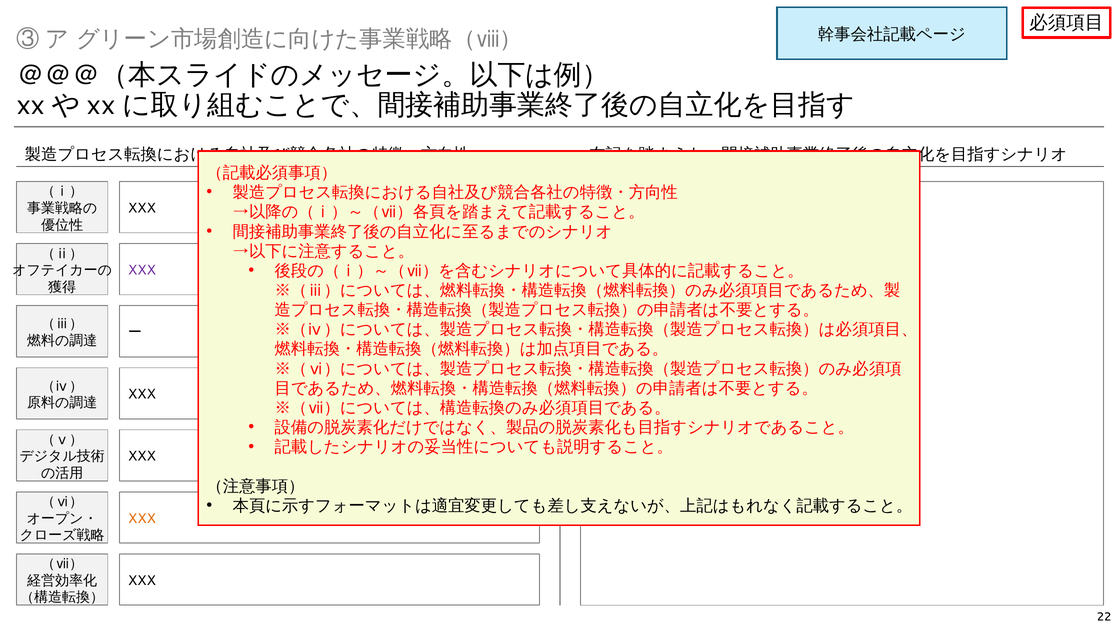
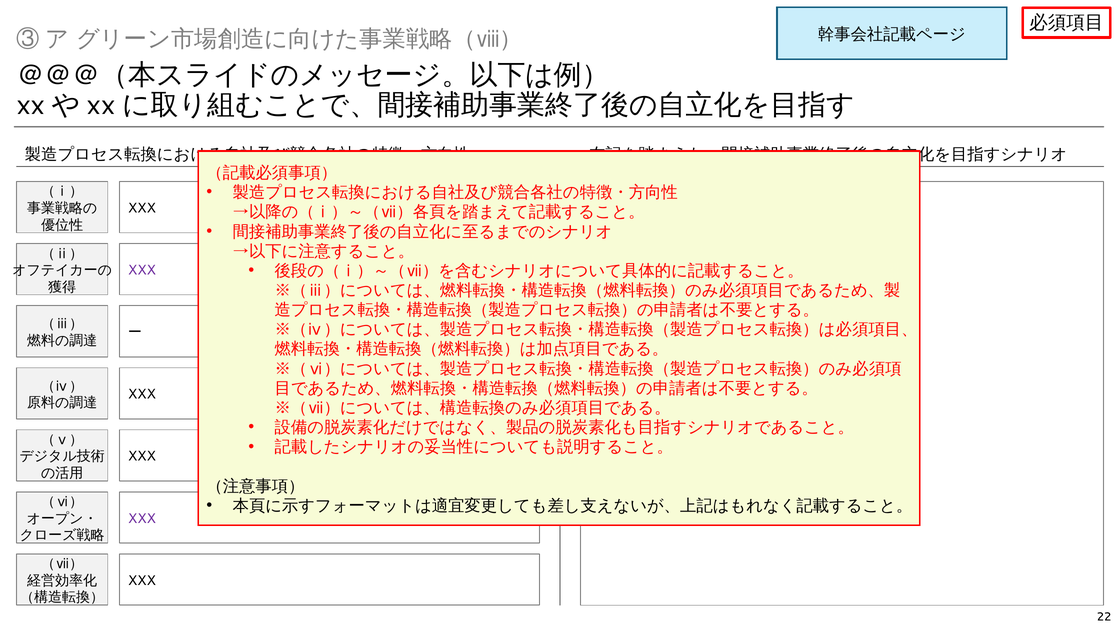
XXX colour: orange -> purple (142, 518)
